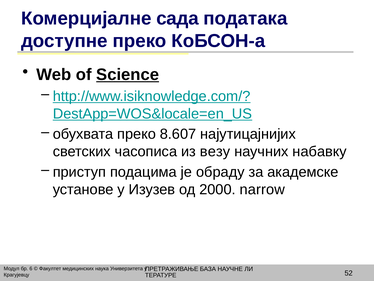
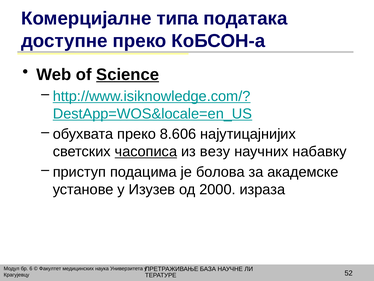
сада: сада -> типа (177, 18)
8.607: 8.607 -> 8.606 (178, 134)
часописа underline: none -> present (146, 151)
обраду: обраду -> болова (220, 172)
narrow: narrow -> израза (262, 189)
